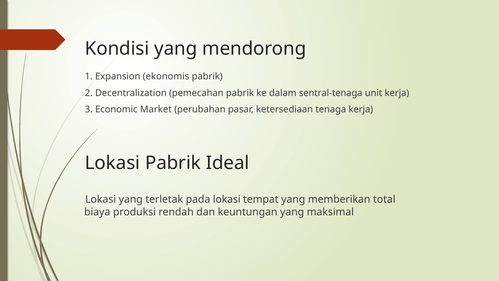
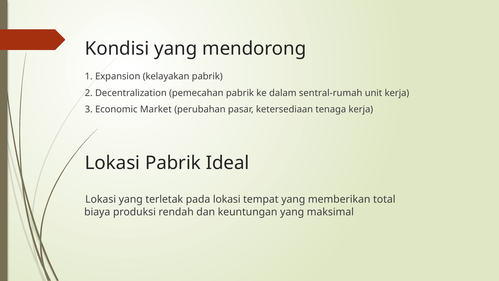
ekonomis: ekonomis -> kelayakan (166, 76)
sentral-tenaga: sentral-tenaga -> sentral-rumah (331, 93)
